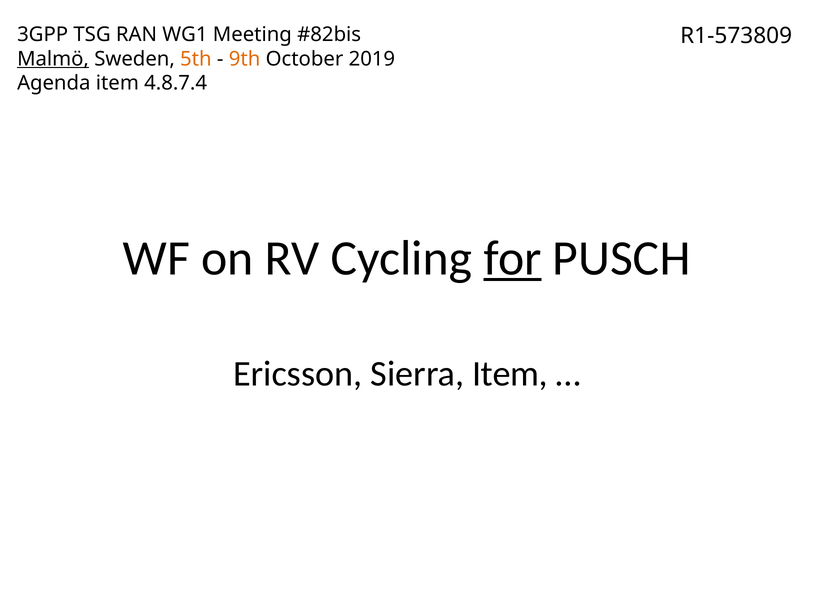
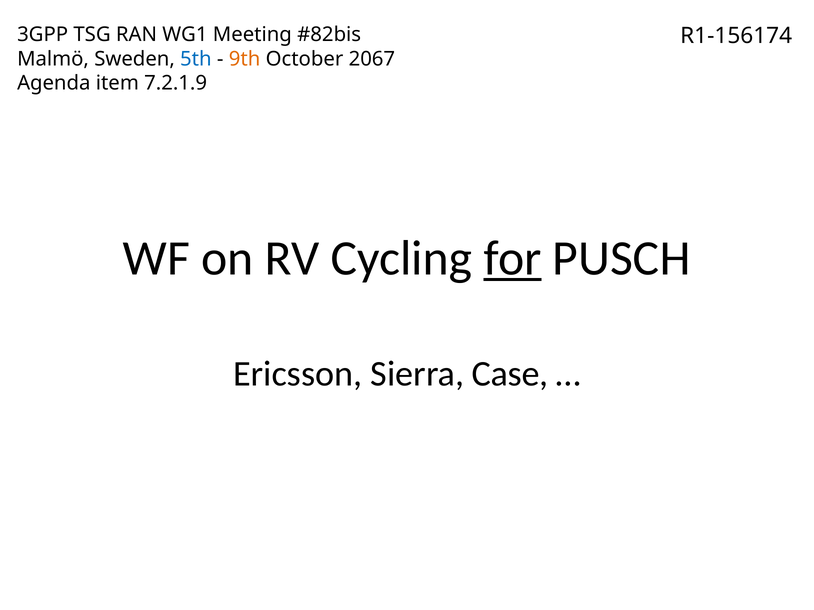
R1-573809: R1-573809 -> R1-156174 (736, 36)
Malmö underline: present -> none (53, 59)
5th colour: orange -> blue (196, 59)
2019: 2019 -> 2067 (372, 59)
4.8.7.4: 4.8.7.4 -> 7.2.1.9 (176, 83)
Sierra Item: Item -> Case (510, 374)
